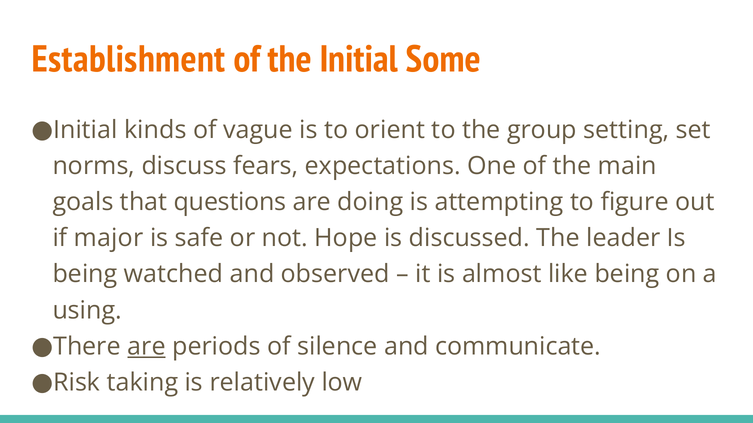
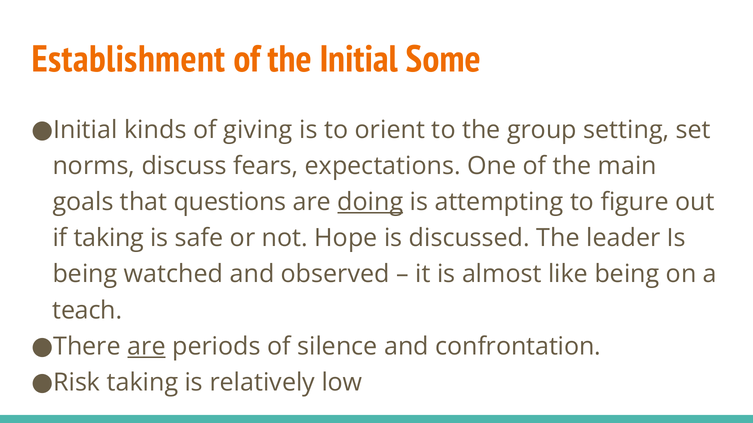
vague: vague -> giving (258, 130)
doing underline: none -> present (370, 202)
if major: major -> taking (109, 238)
using: using -> teach (87, 311)
communicate: communicate -> confrontation (518, 347)
